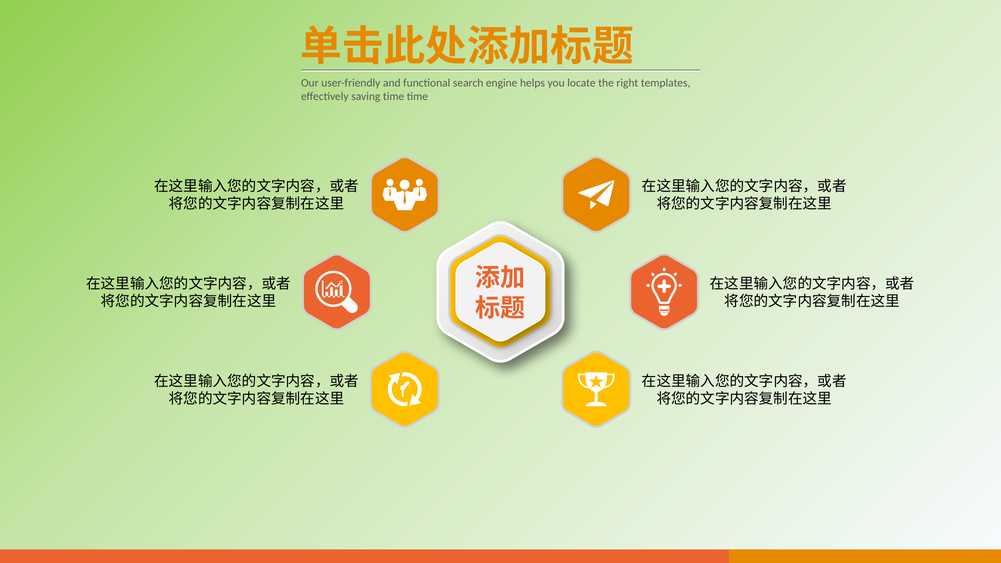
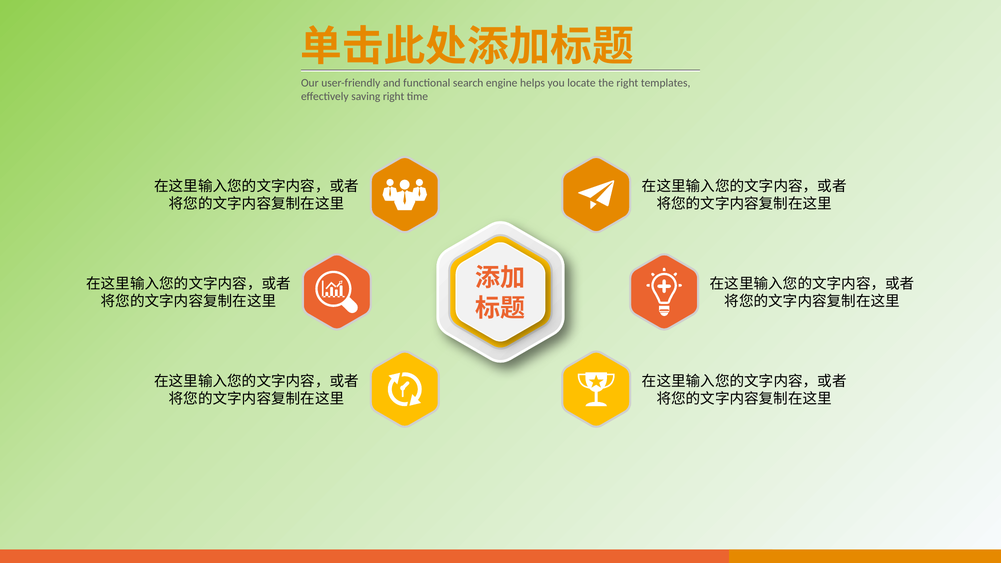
saving time: time -> right (394, 97)
